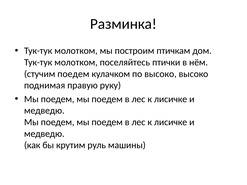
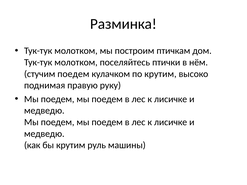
по высоко: высоко -> крутим (160, 74)
